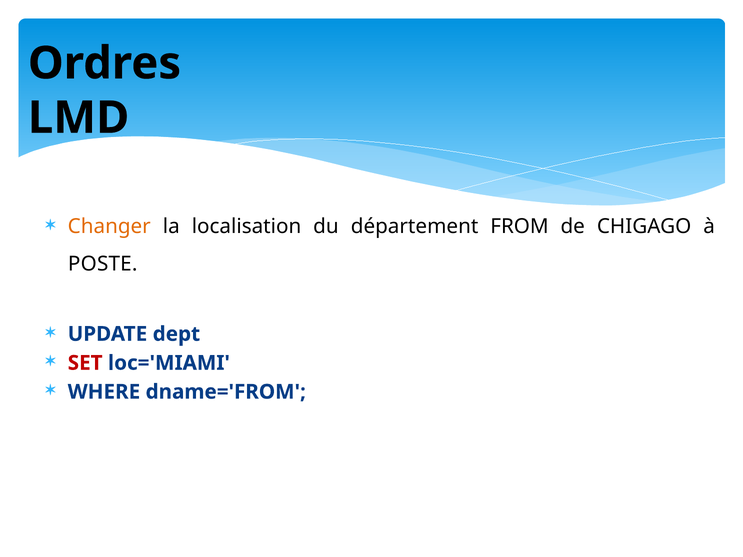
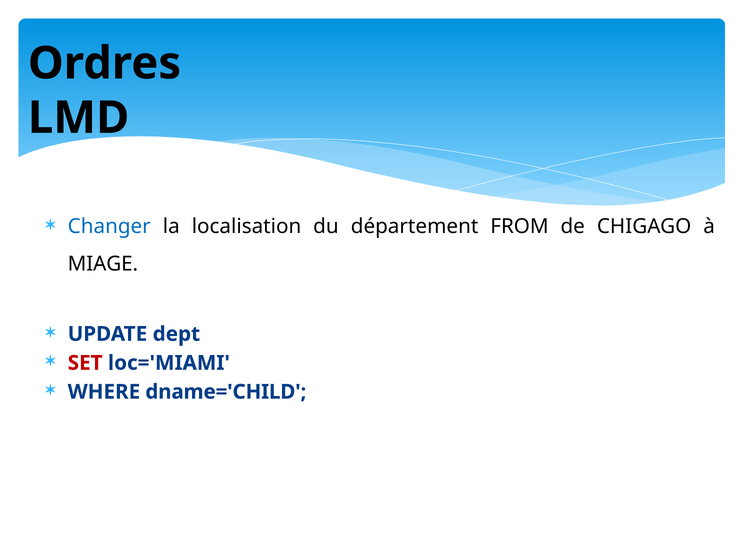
Changer colour: orange -> blue (109, 227)
POSTE: POSTE -> MIAGE (103, 264)
dname='FROM: dname='FROM -> dname='CHILD (226, 392)
